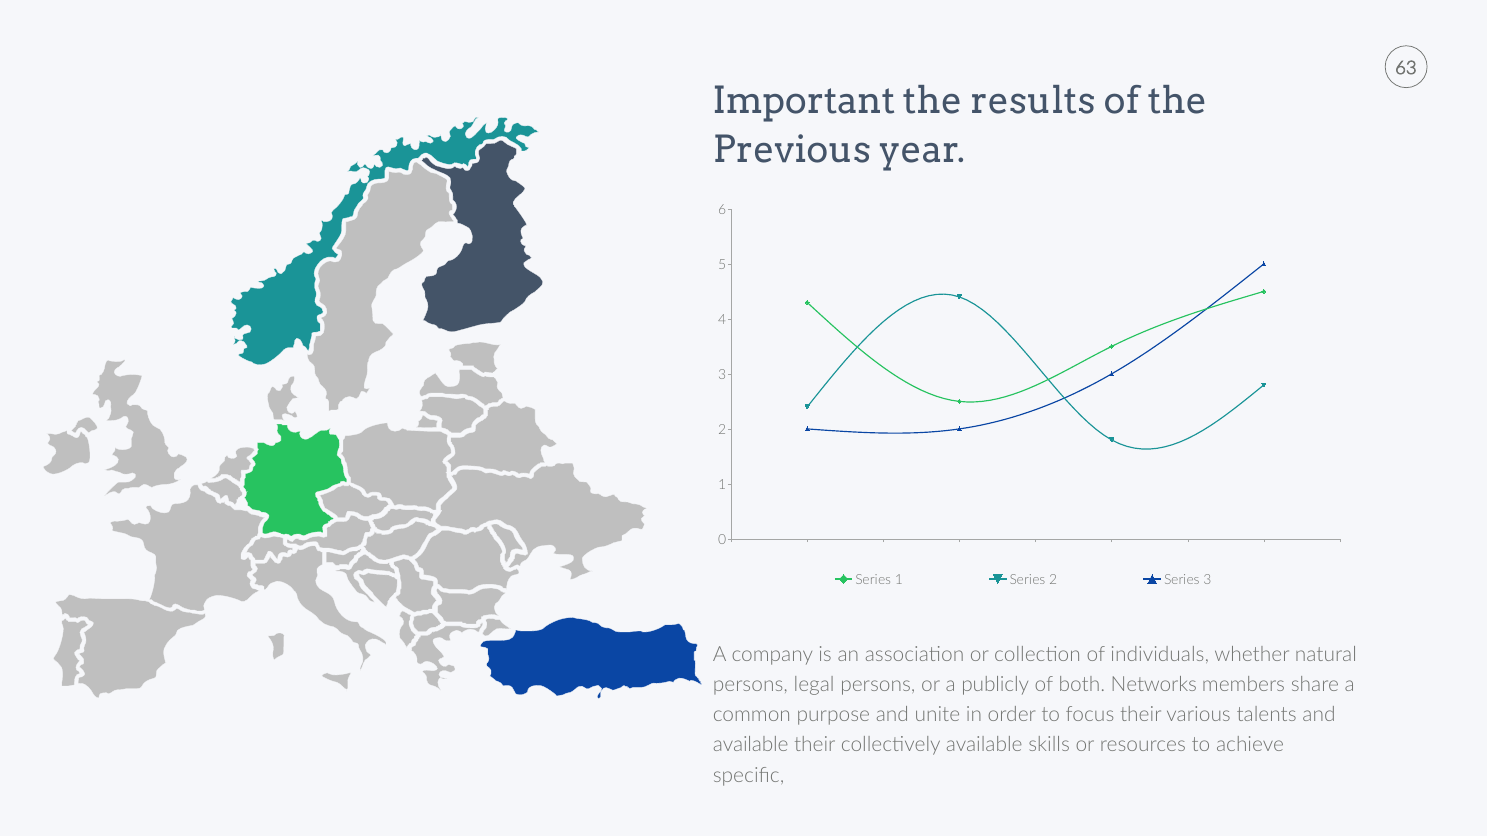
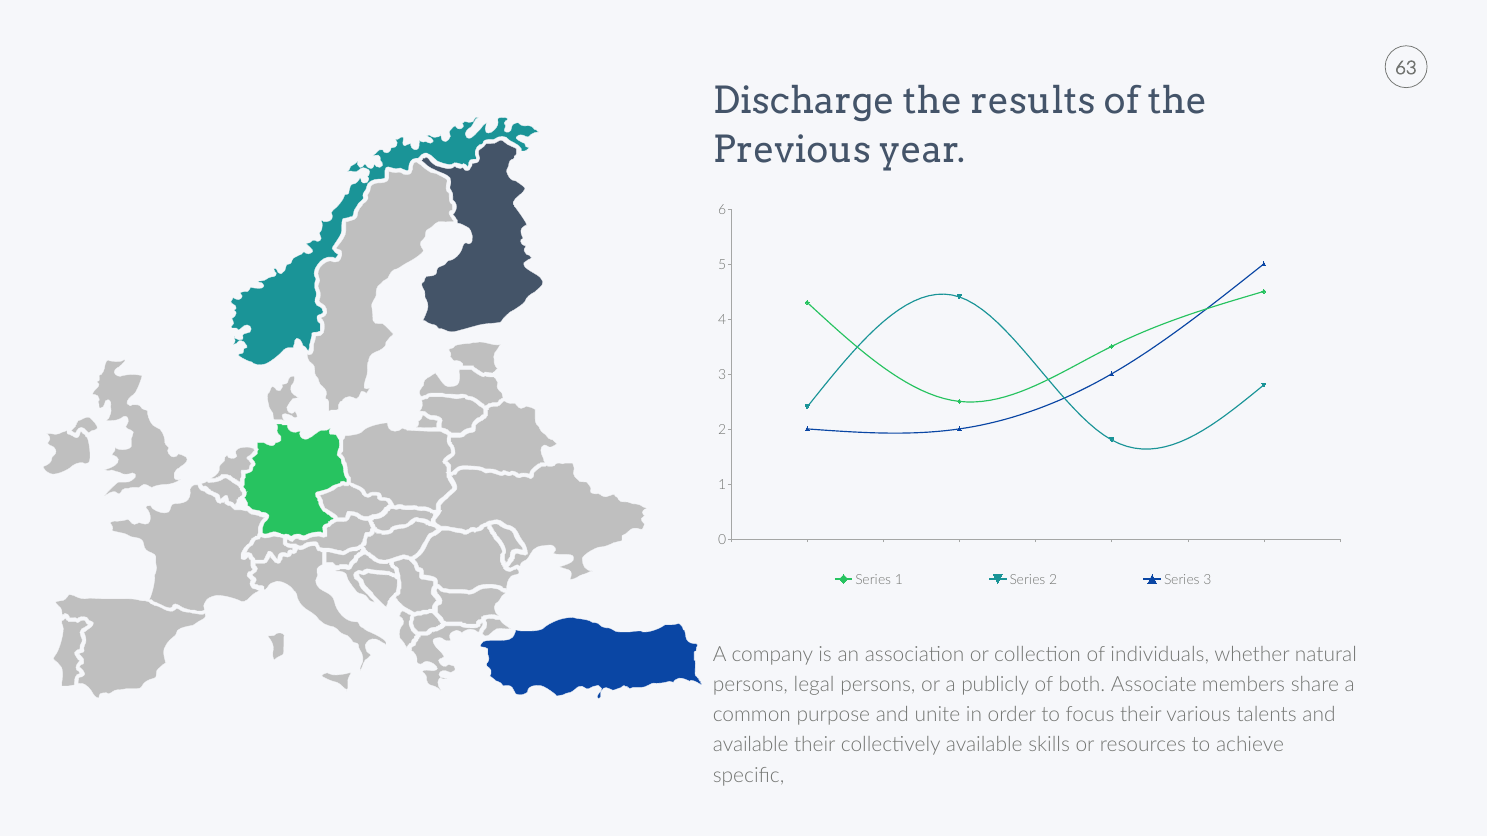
Important: Important -> Discharge (804, 101)
Networks: Networks -> Associate (1154, 685)
